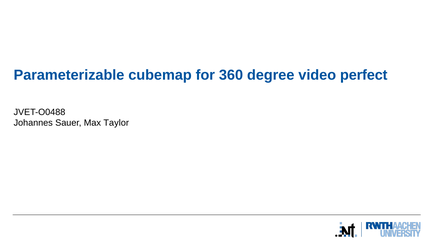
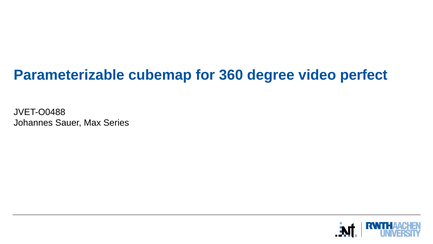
Taylor: Taylor -> Series (116, 123)
